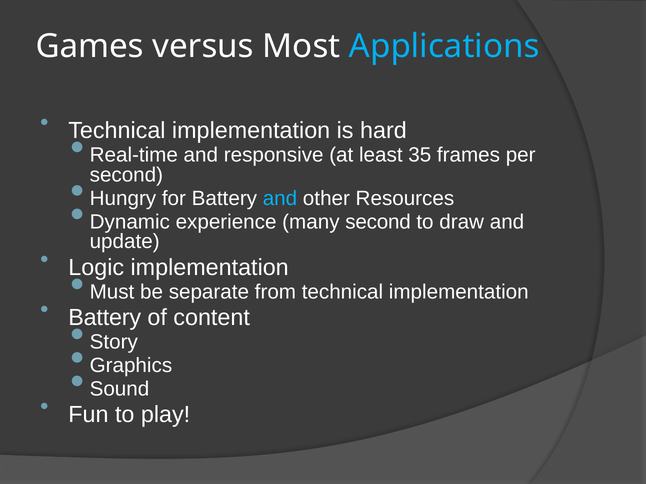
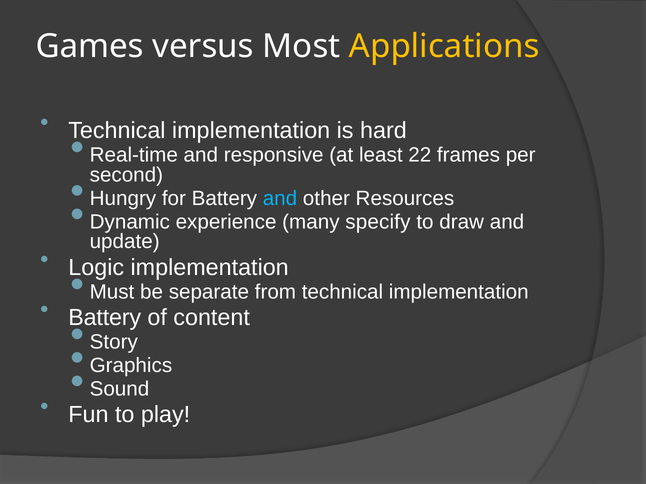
Applications colour: light blue -> yellow (444, 46)
35: 35 -> 22 (420, 155)
many second: second -> specify (378, 222)
